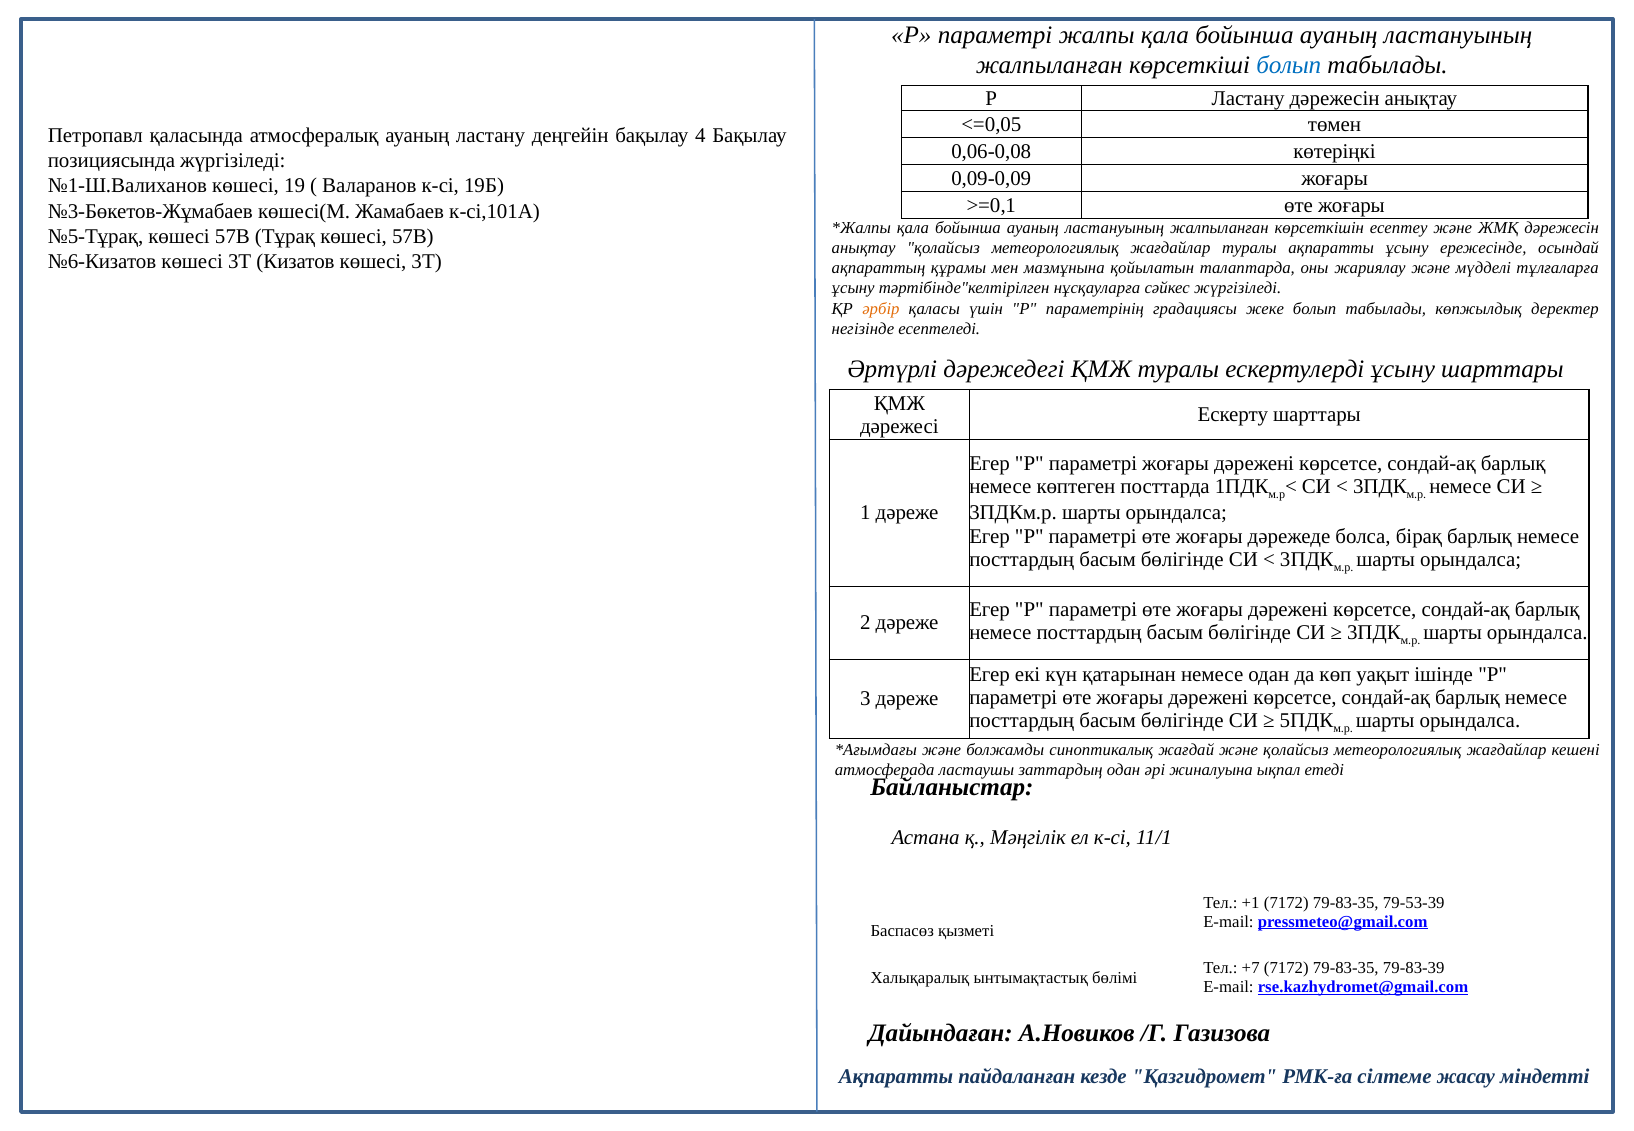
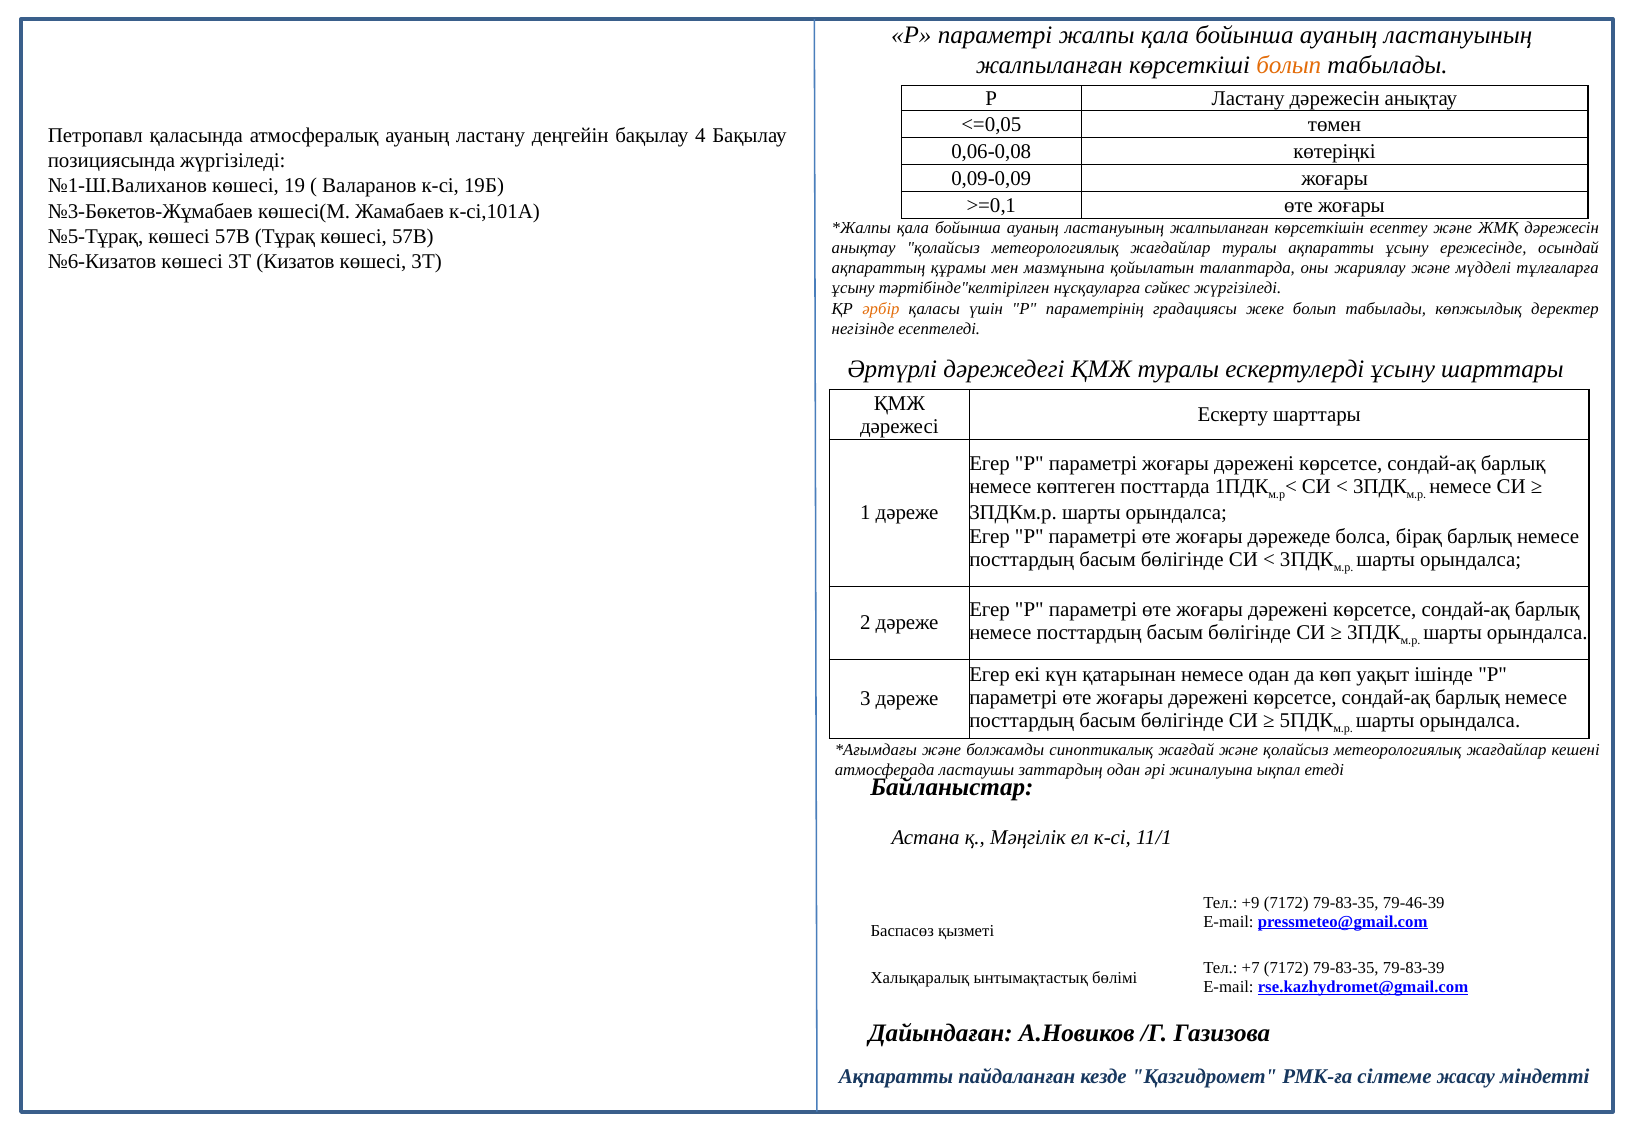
болып colour: blue -> orange (1289, 65)
+1: +1 -> +9 (1251, 903)
79-53-39: 79-53-39 -> 79-46-39 (1414, 903)
